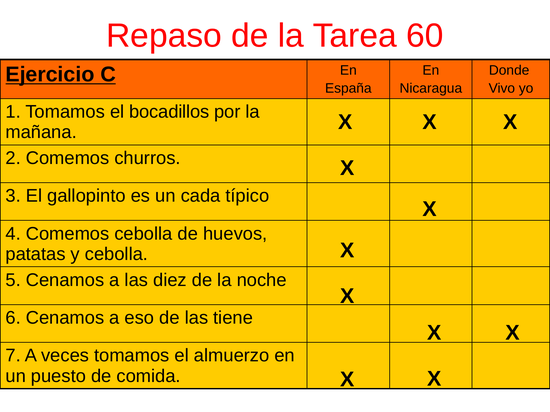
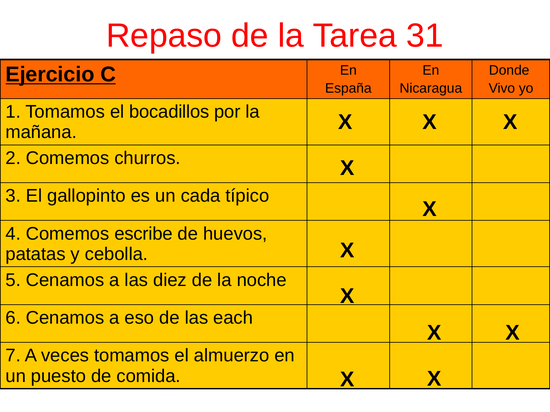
60: 60 -> 31 (425, 36)
Comemos cebolla: cebolla -> escribe (144, 234)
tiene: tiene -> each (233, 318)
